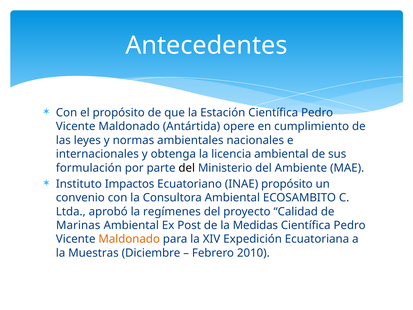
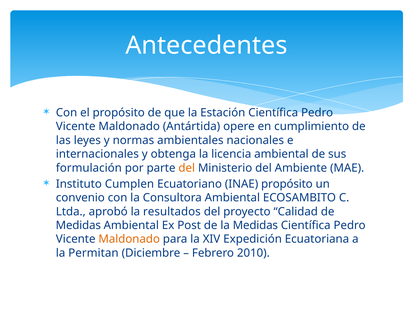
del colour: black -> orange (187, 168)
Impactos: Impactos -> Cumplen (129, 184)
regímenes: regímenes -> resultados (172, 211)
Marinas: Marinas -> Medidas (78, 225)
Muestras: Muestras -> Permitan (93, 253)
